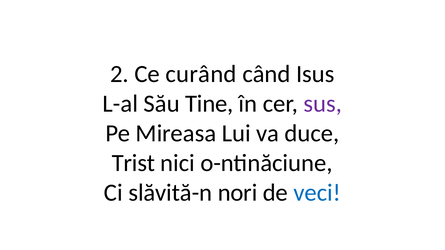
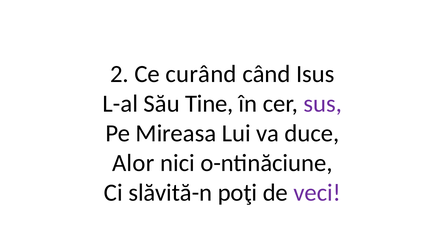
Trist: Trist -> Alor (133, 163)
nori: nori -> poţi (238, 193)
veci colour: blue -> purple (317, 193)
